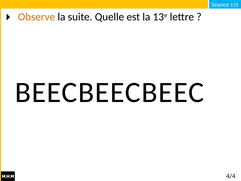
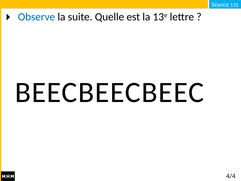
Observe colour: orange -> blue (37, 17)
